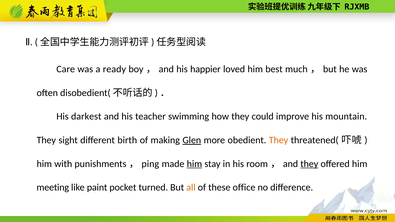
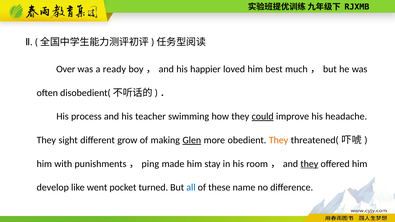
Care: Care -> Over (66, 69)
darkest: darkest -> process (86, 117)
could underline: none -> present (263, 117)
mountain: mountain -> headache (346, 117)
birth: birth -> grow (127, 140)
him underline: present -> none (194, 164)
meeting: meeting -> develop (53, 188)
paint: paint -> went (97, 188)
all colour: orange -> blue (191, 188)
office: office -> name (244, 188)
